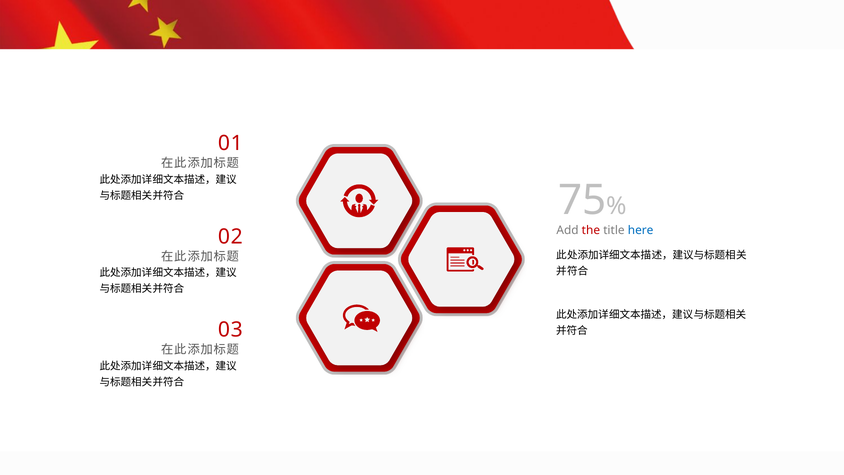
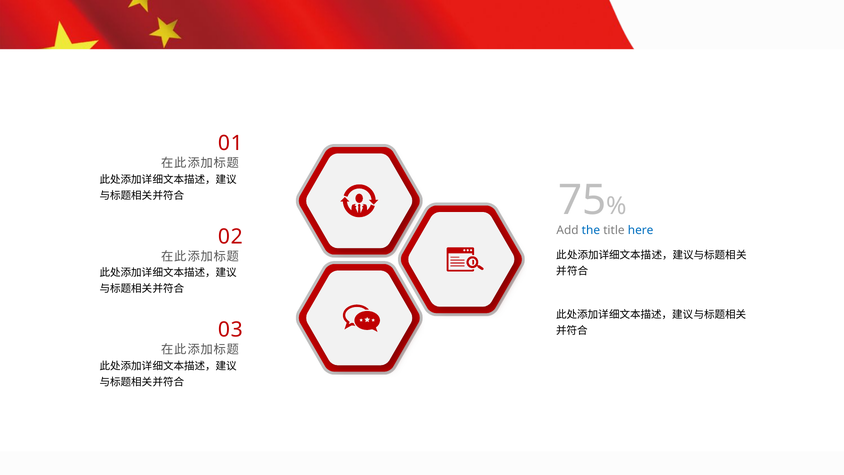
the colour: red -> blue (591, 230)
